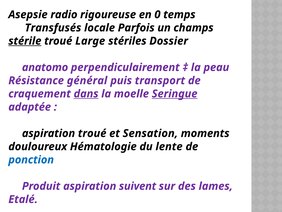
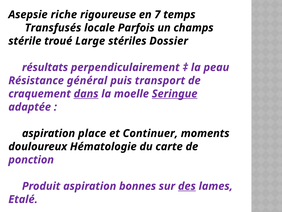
radio: radio -> riche (64, 15)
0: 0 -> 7 (157, 15)
stérile underline: present -> none (25, 41)
anatomo: anatomo -> résultats (45, 67)
aspiration troué: troué -> place (92, 133)
Sensation: Sensation -> Continuer (150, 133)
lente: lente -> carte (169, 146)
ponction colour: blue -> purple (31, 159)
suivent: suivent -> bonnes (138, 186)
des underline: none -> present (187, 186)
